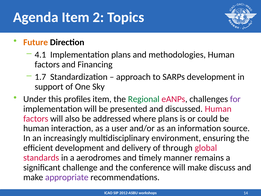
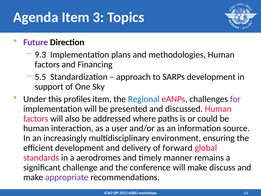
2: 2 -> 3 (98, 17)
Future colour: orange -> purple (36, 42)
4.1: 4.1 -> 9.3 (40, 55)
1.7: 1.7 -> 5.5 (40, 77)
Regional colour: green -> blue (144, 99)
where plans: plans -> paths (168, 118)
through: through -> forward (178, 148)
